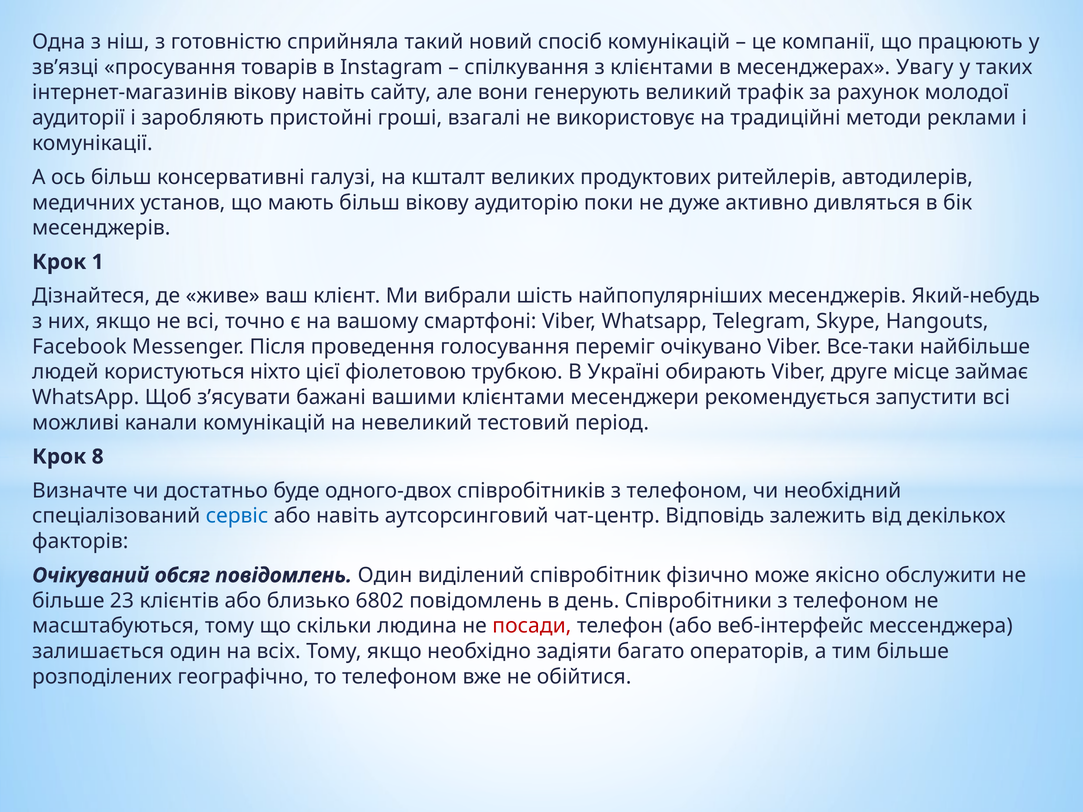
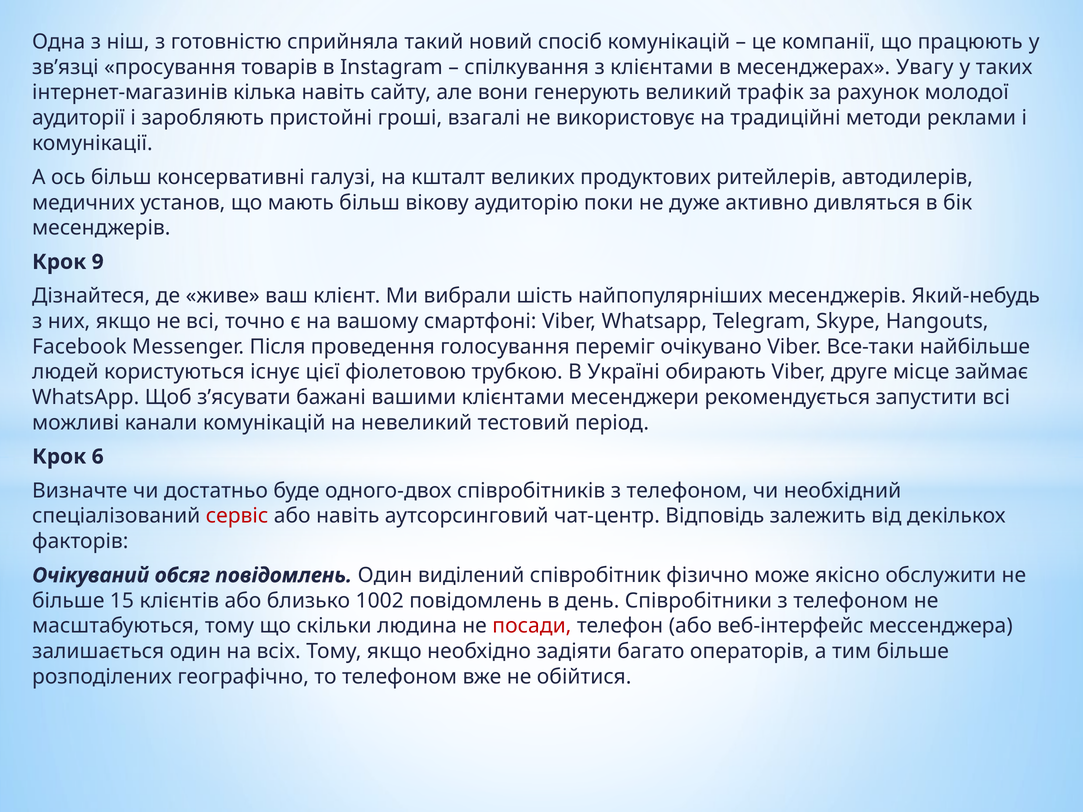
інтернет-магазинів вікову: вікову -> кілька (265, 93)
1: 1 -> 9 (98, 262)
ніхто: ніхто -> існує (275, 372)
8: 8 -> 6 (98, 457)
сервіс colour: blue -> red (237, 516)
23: 23 -> 15 (122, 601)
6802: 6802 -> 1002 (380, 601)
